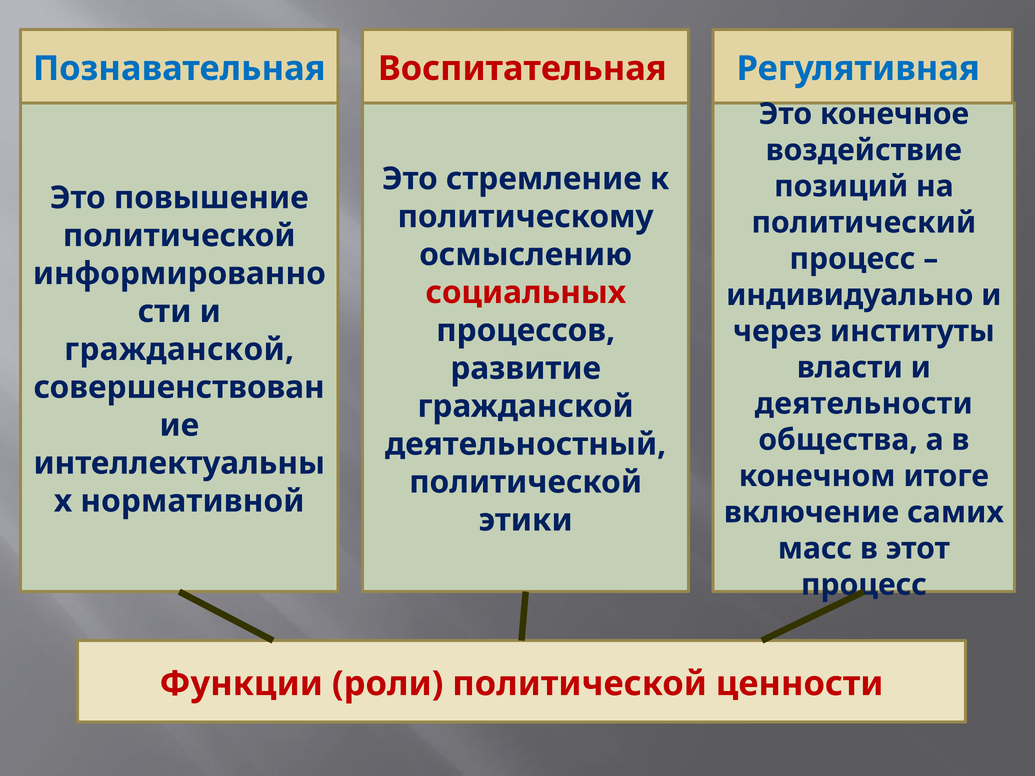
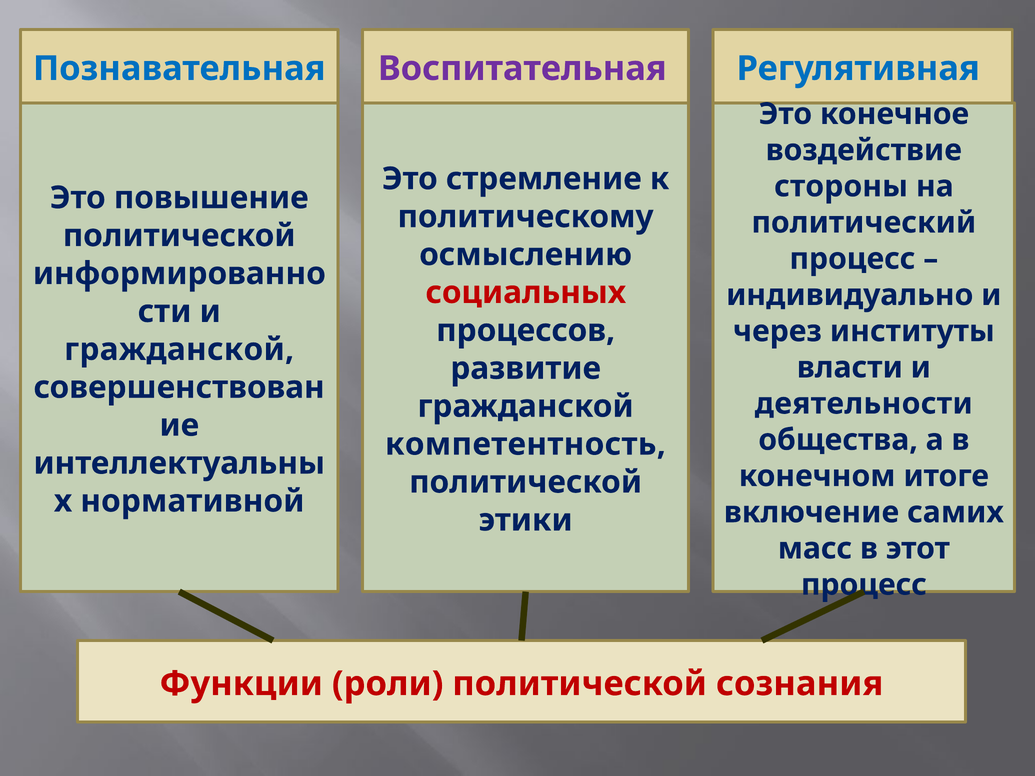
Воспитательная colour: red -> purple (522, 69)
позиций: позиций -> стороны (841, 186)
деятельностный: деятельностный -> компетентность (525, 444)
ценности: ценности -> сознания (800, 684)
